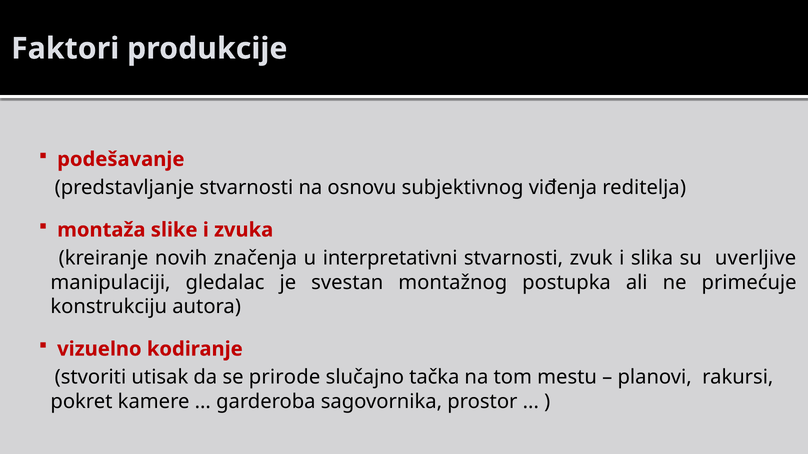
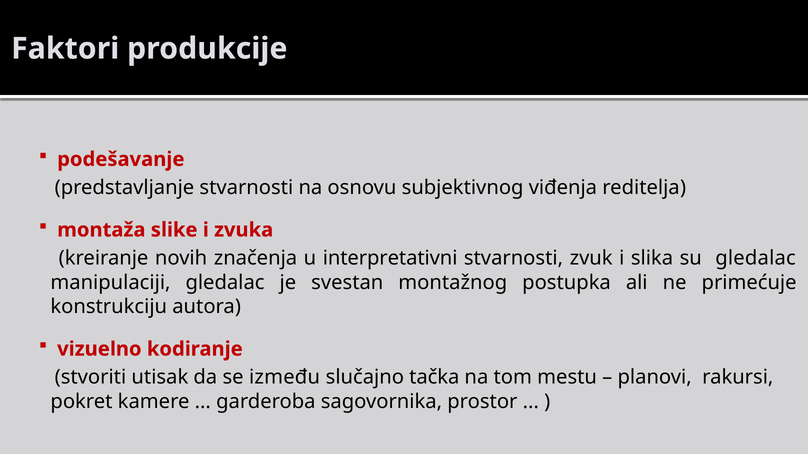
su uverljive: uverljive -> gledalac (756, 258)
prirode: prirode -> između (285, 378)
